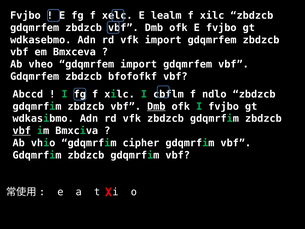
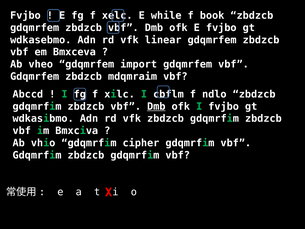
lealm: lealm -> while (166, 15)
xilc: xilc -> book (212, 15)
vfk import: import -> linear (163, 40)
bfofofkf: bfofofkf -> mdqmraim (133, 76)
vbf underline: present -> none (22, 131)
